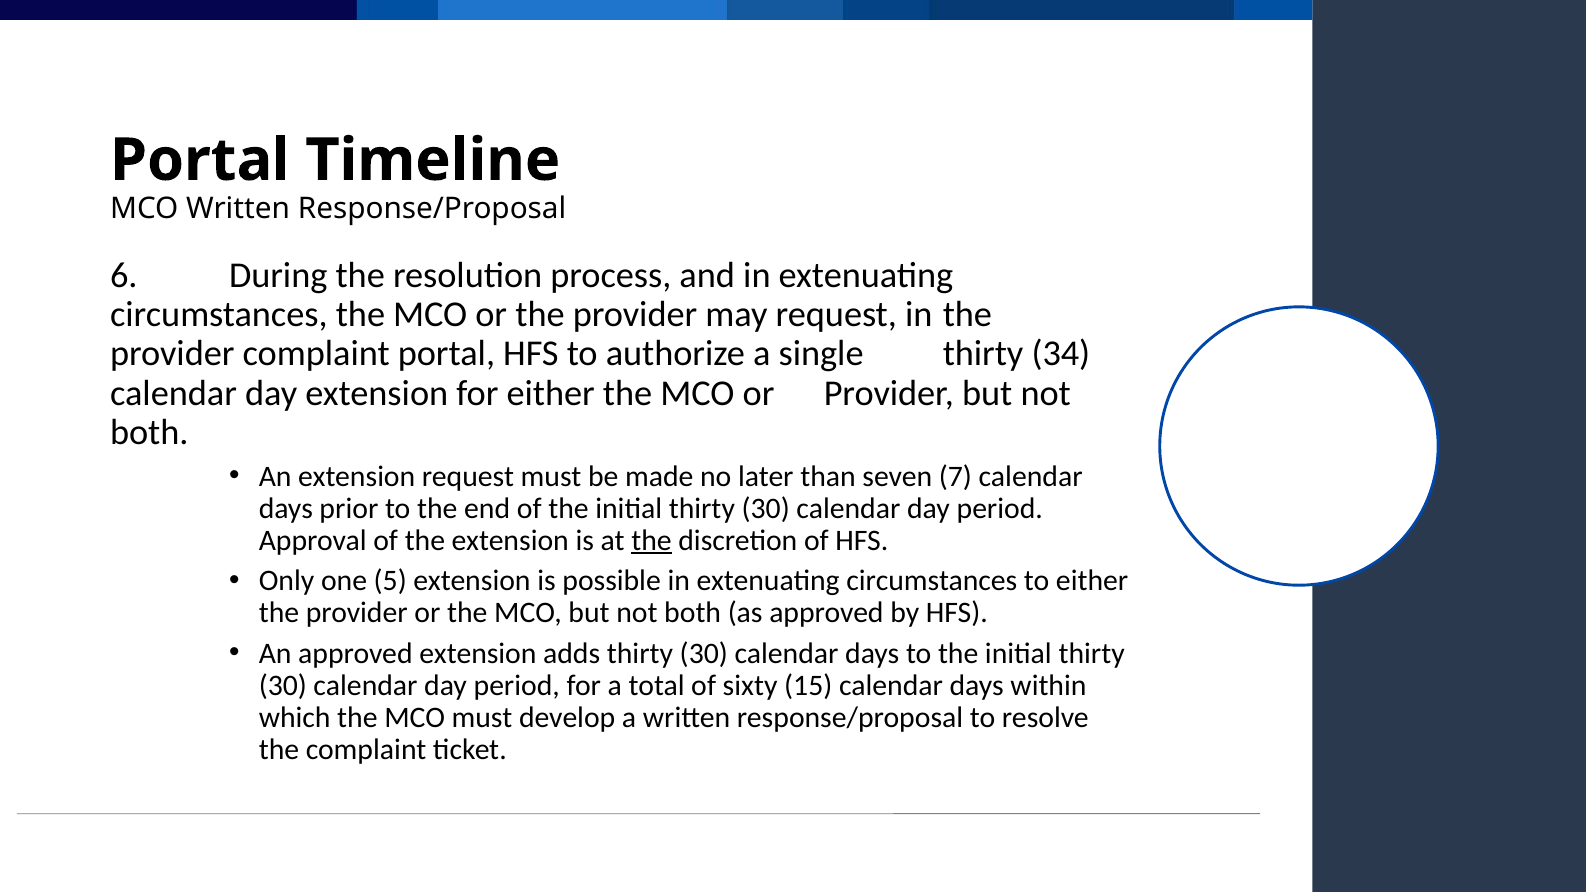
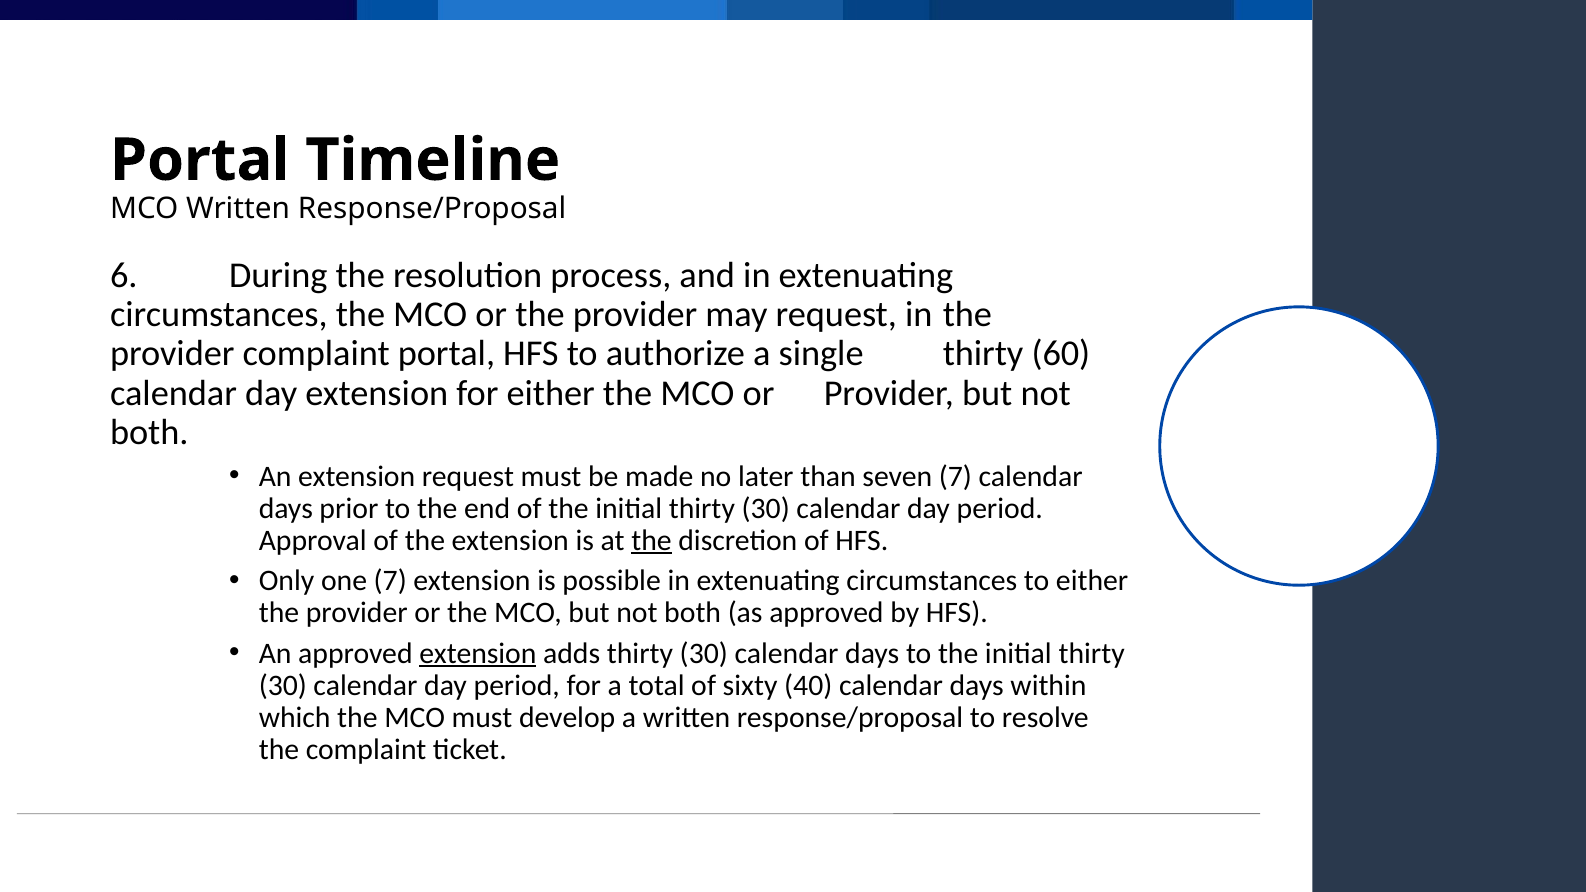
34: 34 -> 60 (1061, 354)
one 5: 5 -> 7 (390, 581)
extension underline: none -> present (478, 653)
15: 15 -> 40 (808, 686)
